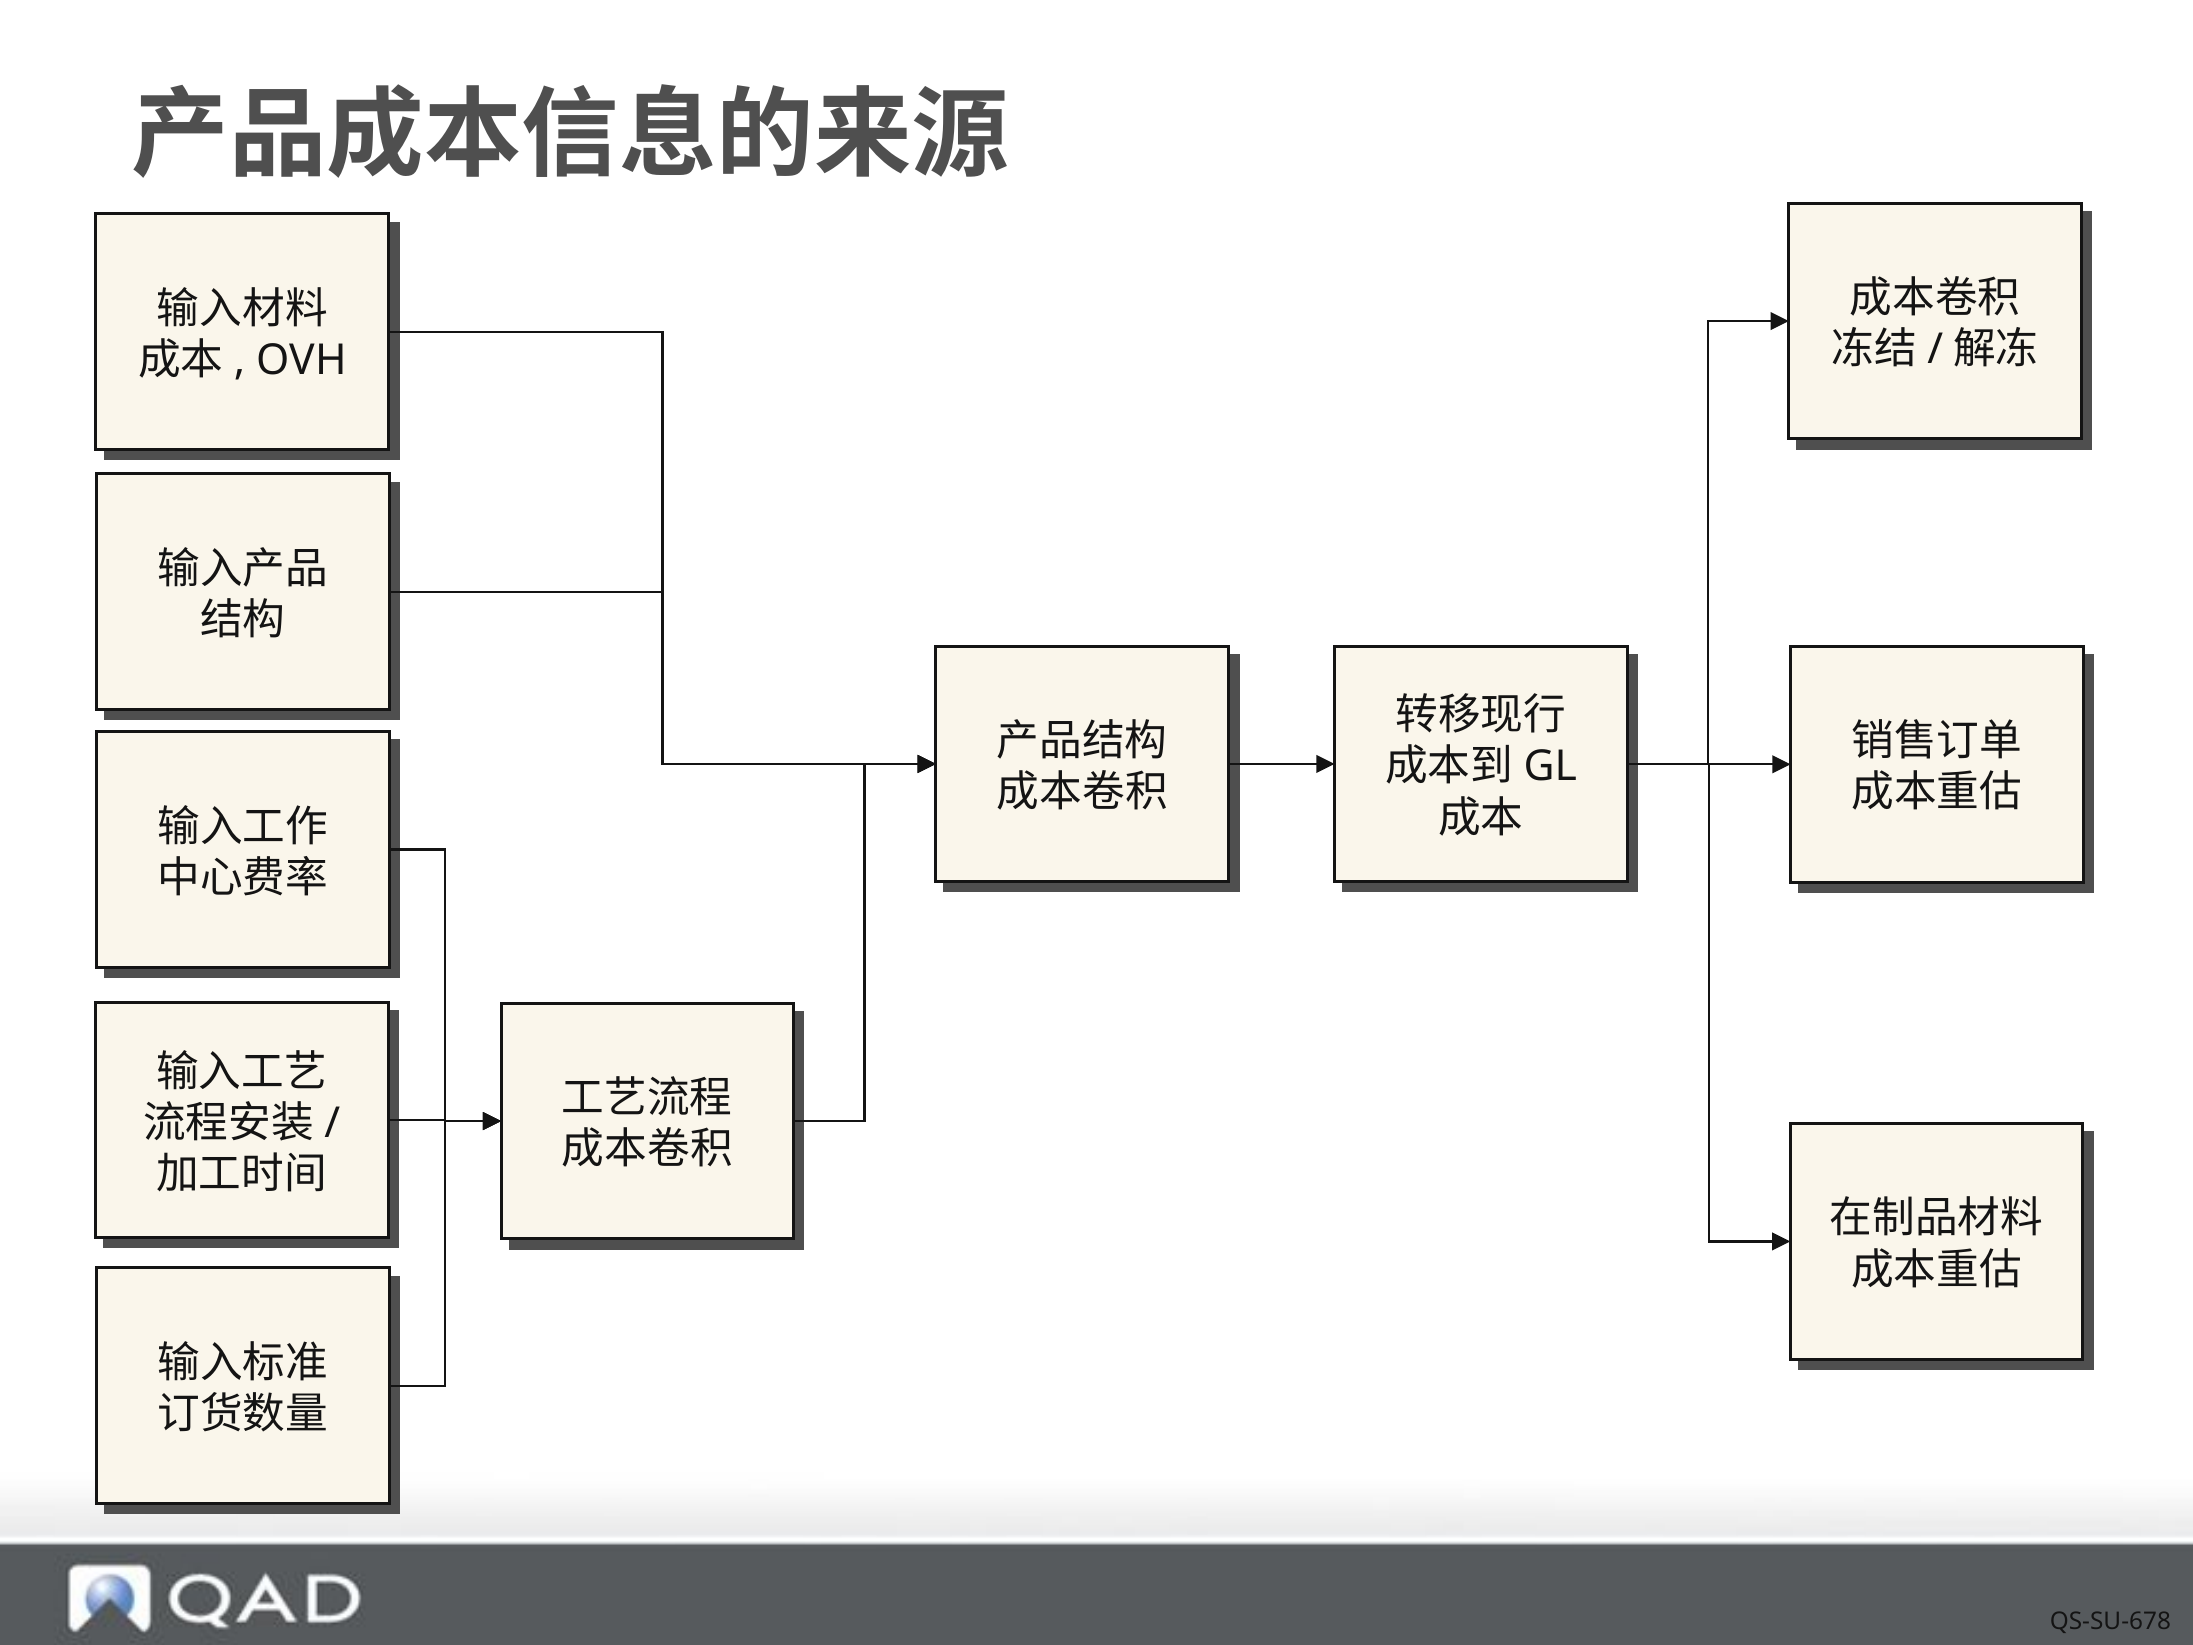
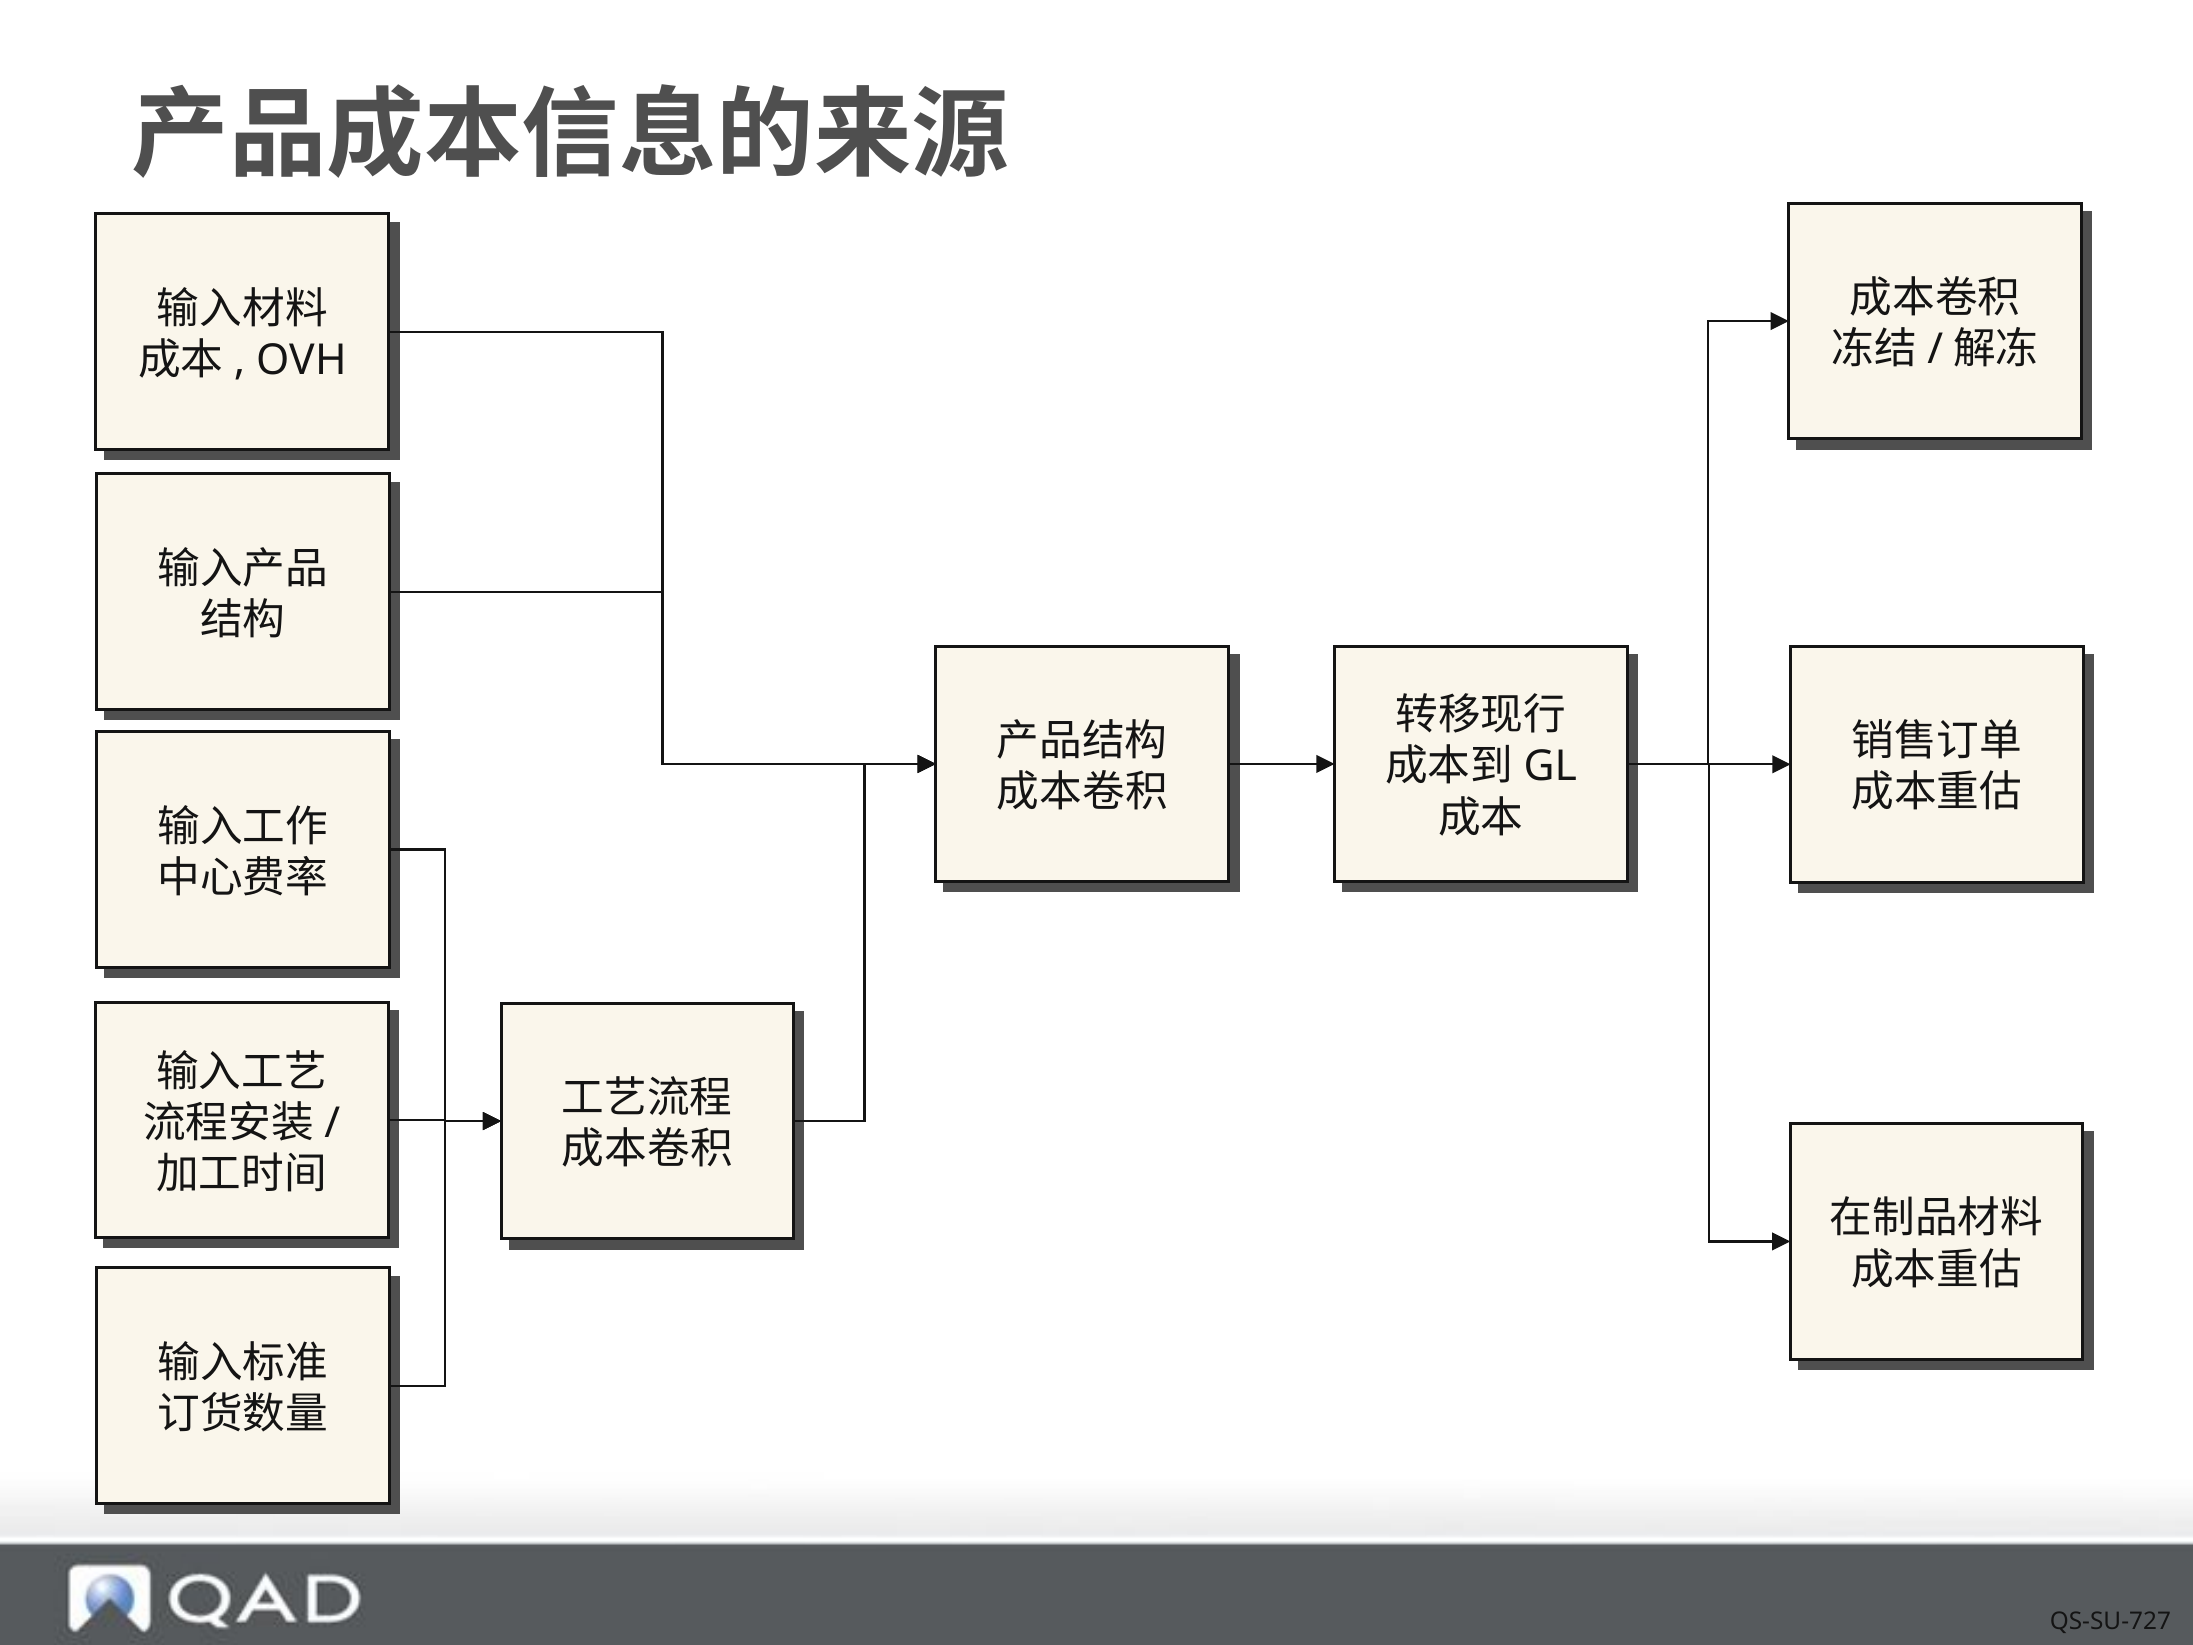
QS-SU-678: QS-SU-678 -> QS-SU-727 (2110, 1621)
